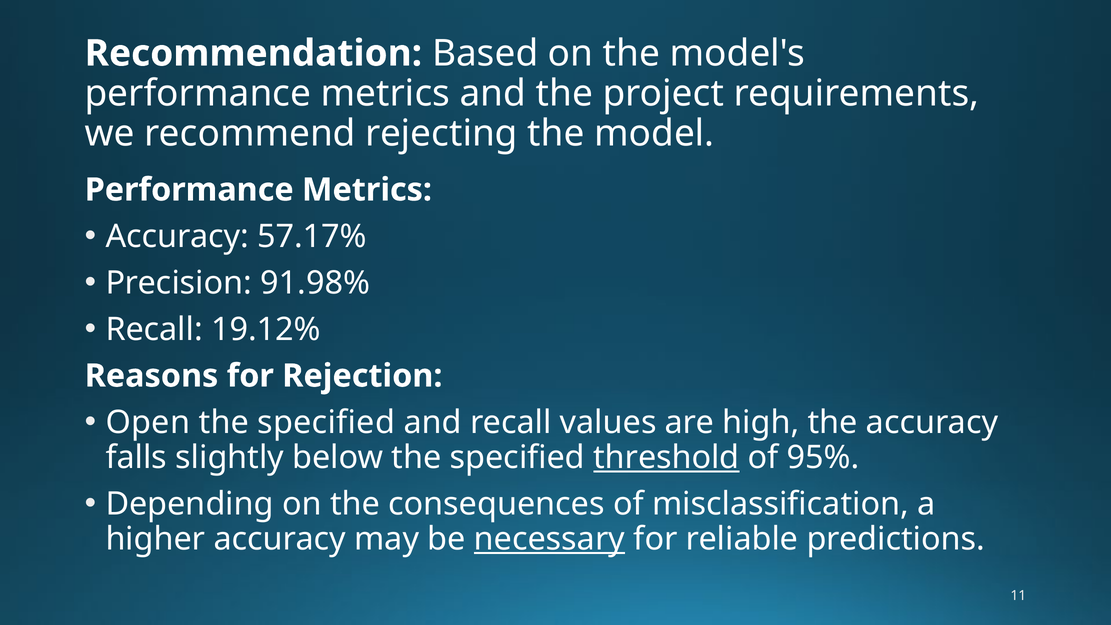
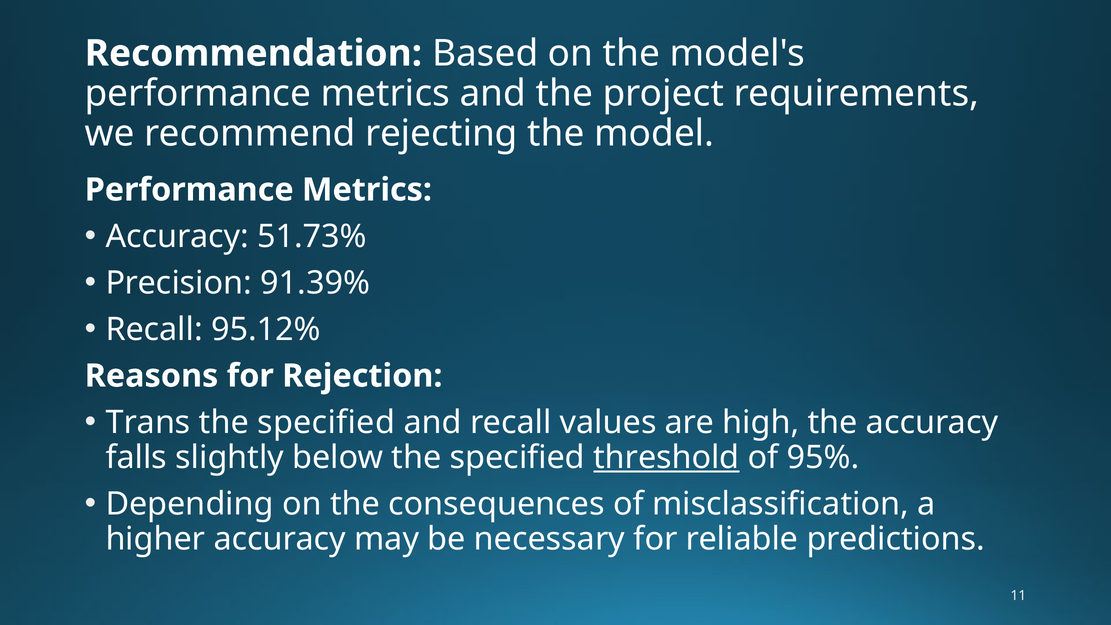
57.17%: 57.17% -> 51.73% (312, 236)
91.98%: 91.98% -> 91.39% (315, 283)
19.12%: 19.12% -> 95.12% (266, 329)
Open: Open -> Trans (148, 422)
necessary underline: present -> none (549, 539)
